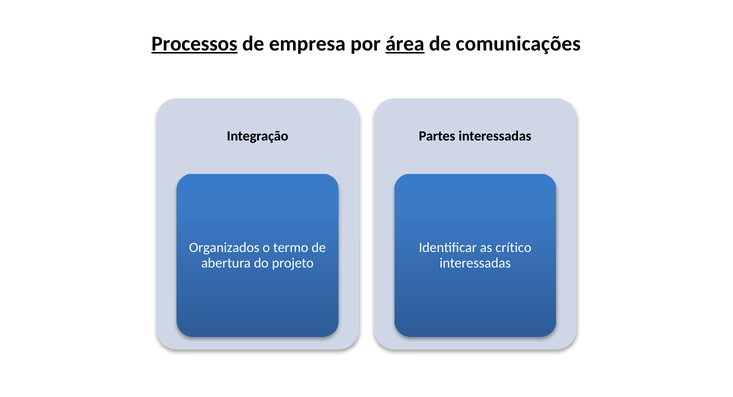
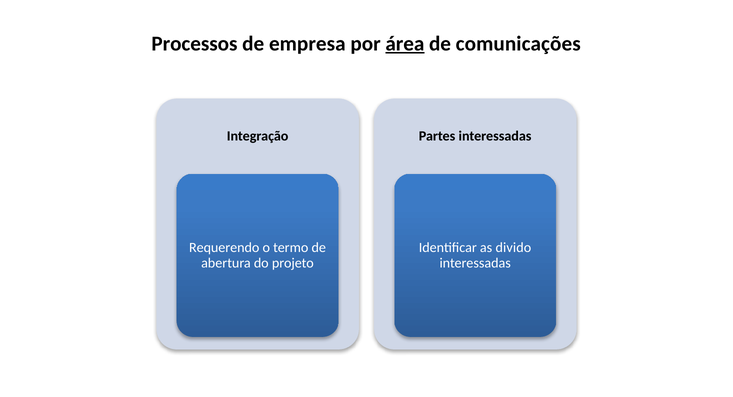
Processos underline: present -> none (194, 44)
Organizados: Organizados -> Requerendo (224, 248)
crítico: crítico -> divido (513, 248)
